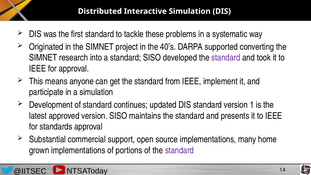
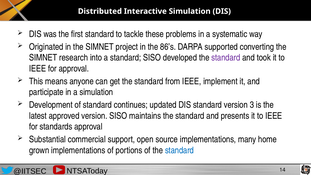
40’s: 40’s -> 86’s (168, 47)
1: 1 -> 3 (252, 105)
standard colour: purple -> blue (179, 150)
